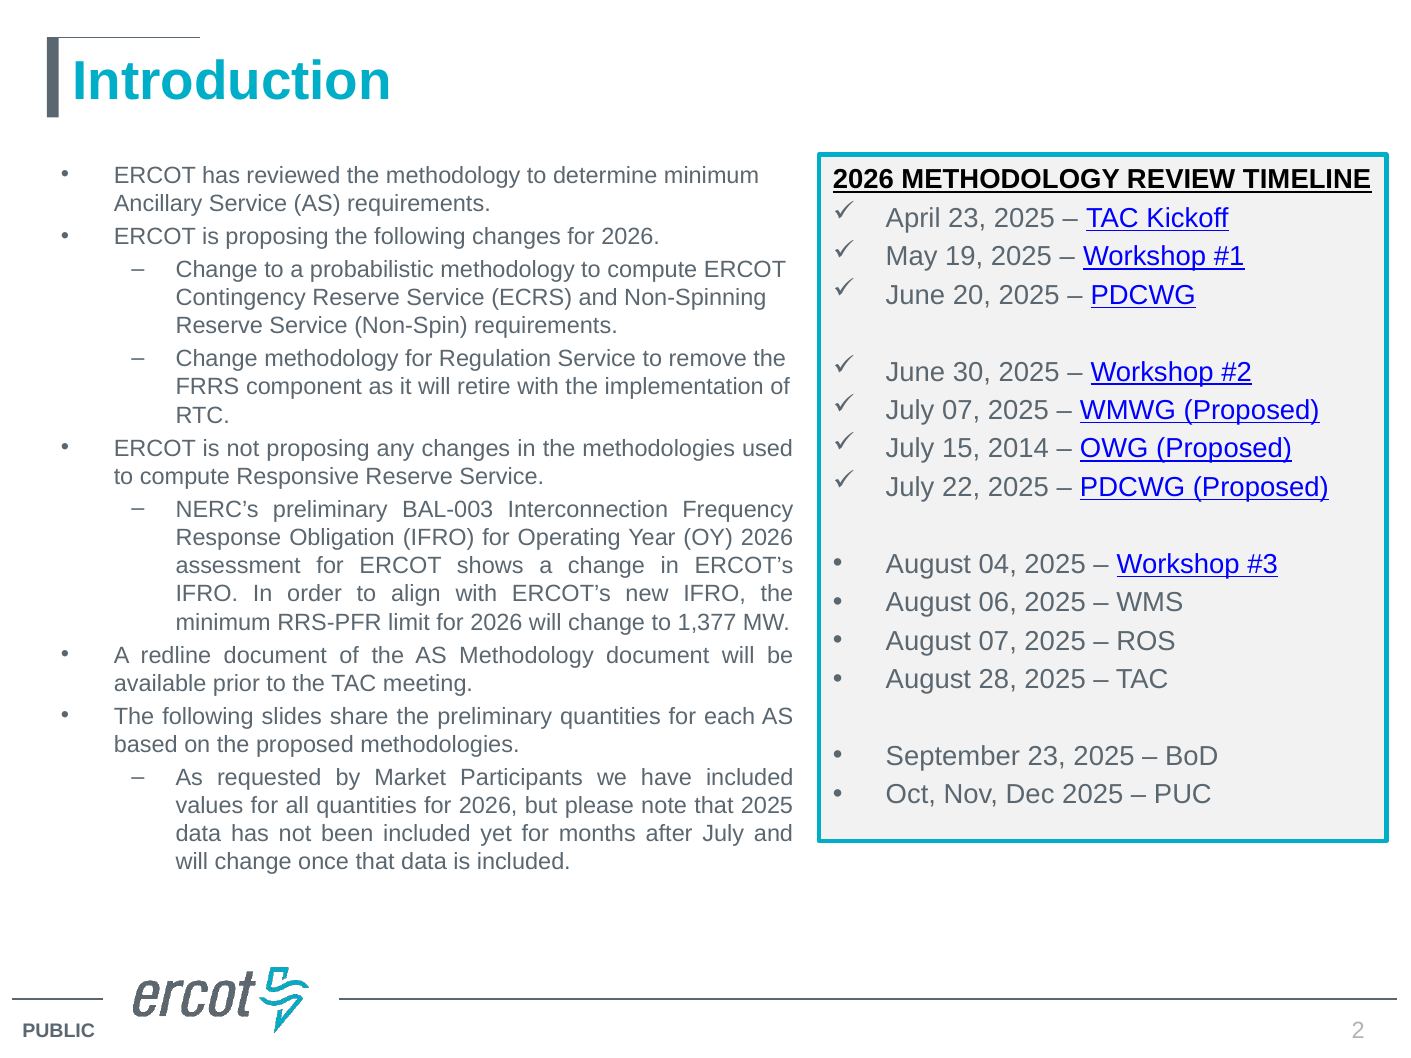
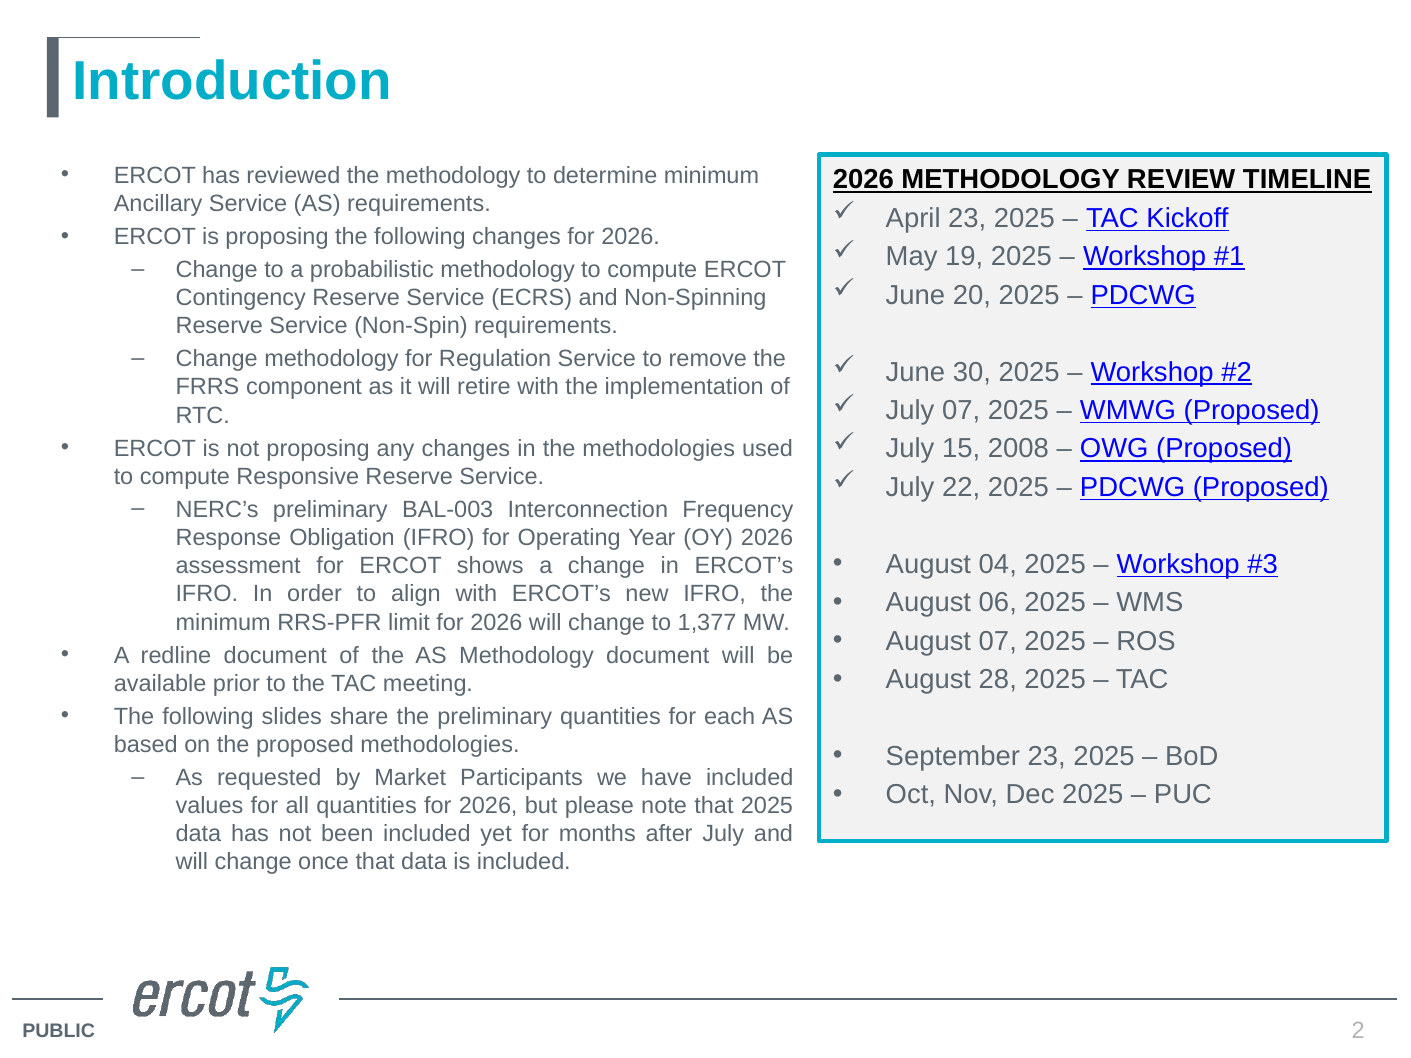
2014: 2014 -> 2008 (1018, 449)
